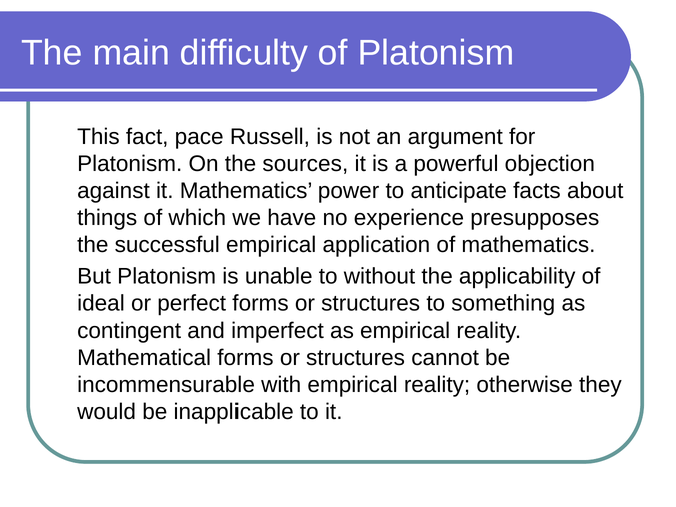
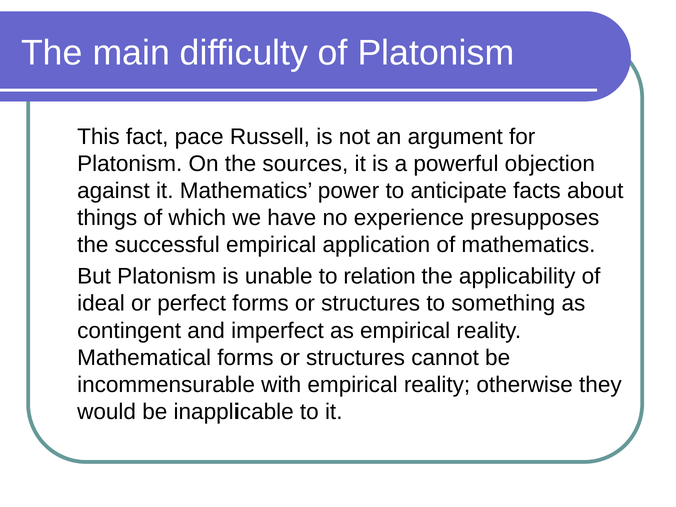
without: without -> relation (380, 276)
